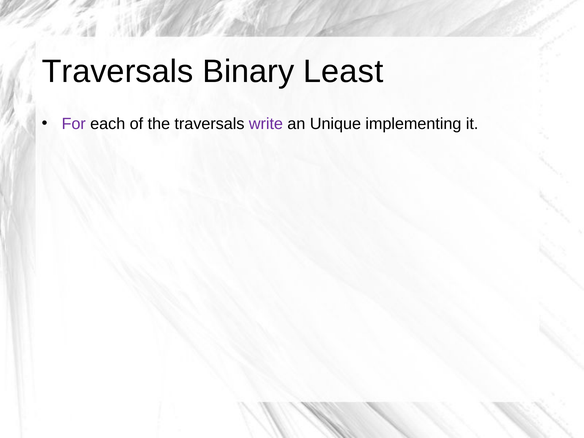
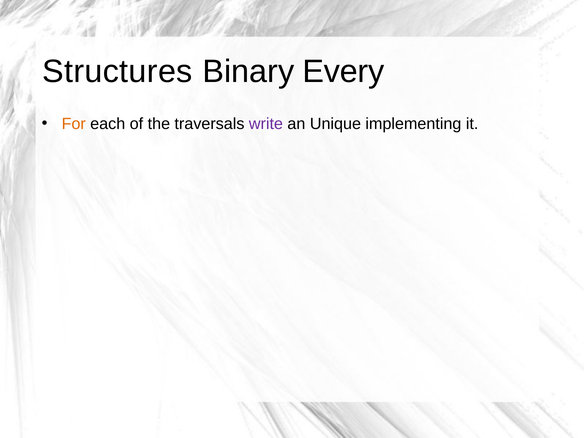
Traversals: Traversals -> Structures (117, 72)
Least: Least -> Every (343, 72)
For colour: purple -> orange (74, 124)
